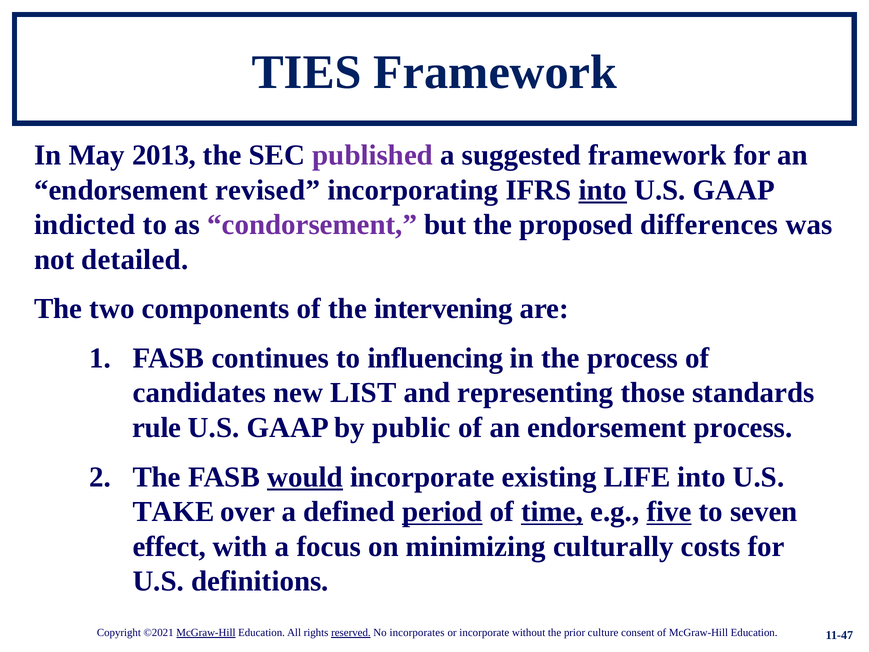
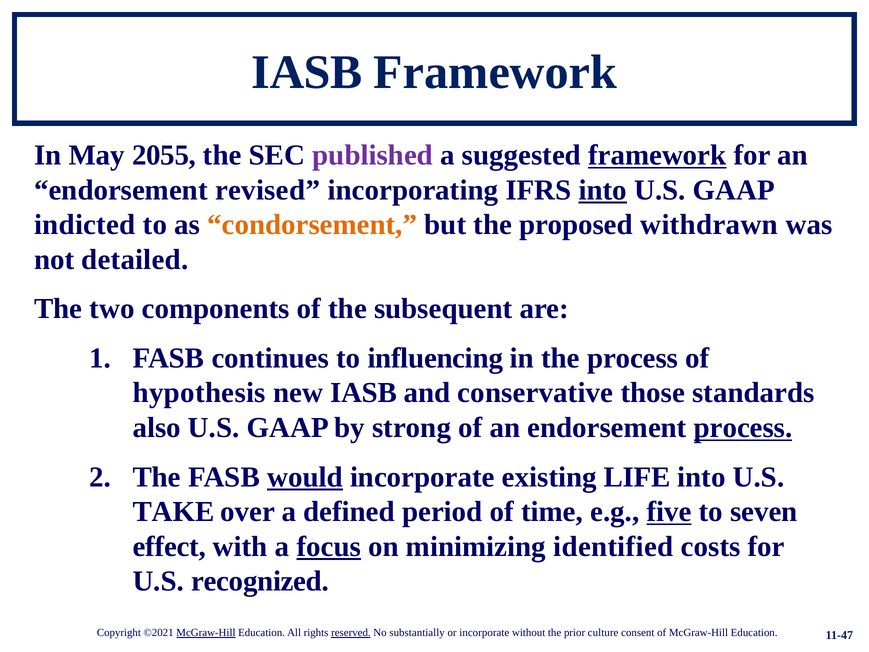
TIES: TIES -> IASB (307, 72)
2013: 2013 -> 2055 (164, 155)
framework underline: none -> present (657, 155)
condorsement colour: purple -> orange (312, 225)
differences: differences -> withdrawn (709, 225)
intervening: intervening -> subsequent (443, 309)
candidates: candidates -> hypothesis (199, 393)
new LIST: LIST -> IASB (364, 393)
representing: representing -> conservative (535, 393)
rule: rule -> also (157, 428)
public: public -> strong (412, 428)
process underline: none -> present (743, 428)
period underline: present -> none (442, 512)
time underline: present -> none (552, 512)
focus underline: none -> present (329, 546)
culturally: culturally -> identified (613, 546)
definitions: definitions -> recognized (260, 581)
incorporates: incorporates -> substantially (417, 633)
